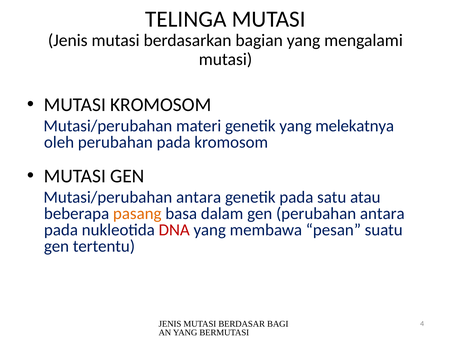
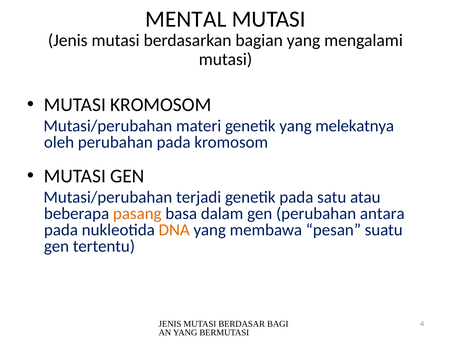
TELINGA: TELINGA -> MENTAL (186, 19)
Mutasi/perubahan antara: antara -> terjadi (199, 197)
DNA colour: red -> orange (174, 229)
